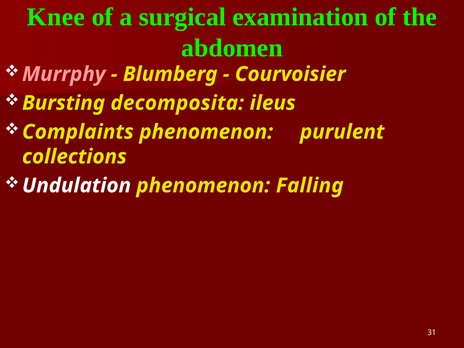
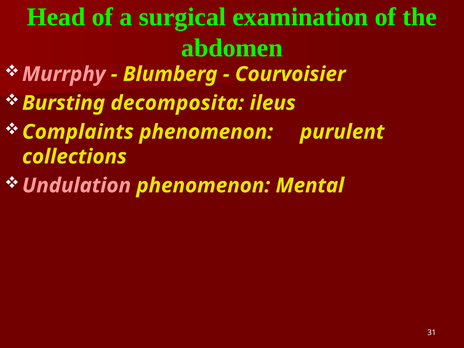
Knee: Knee -> Head (56, 17)
Undulation colour: white -> pink (77, 186)
Falling: Falling -> Mental (310, 186)
